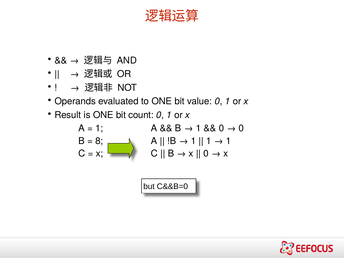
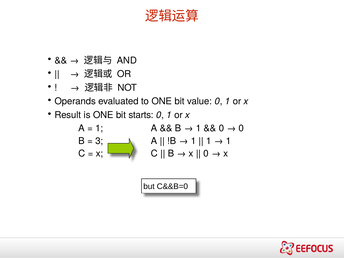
count: count -> starts (141, 115)
8: 8 -> 3 (99, 141)
